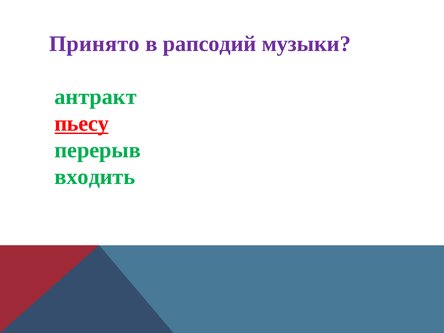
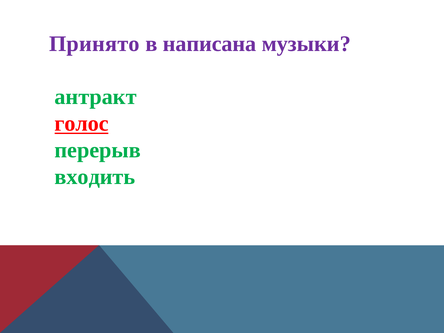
рапсодий: рапсодий -> написана (210, 44)
пьесу: пьесу -> голос (82, 124)
